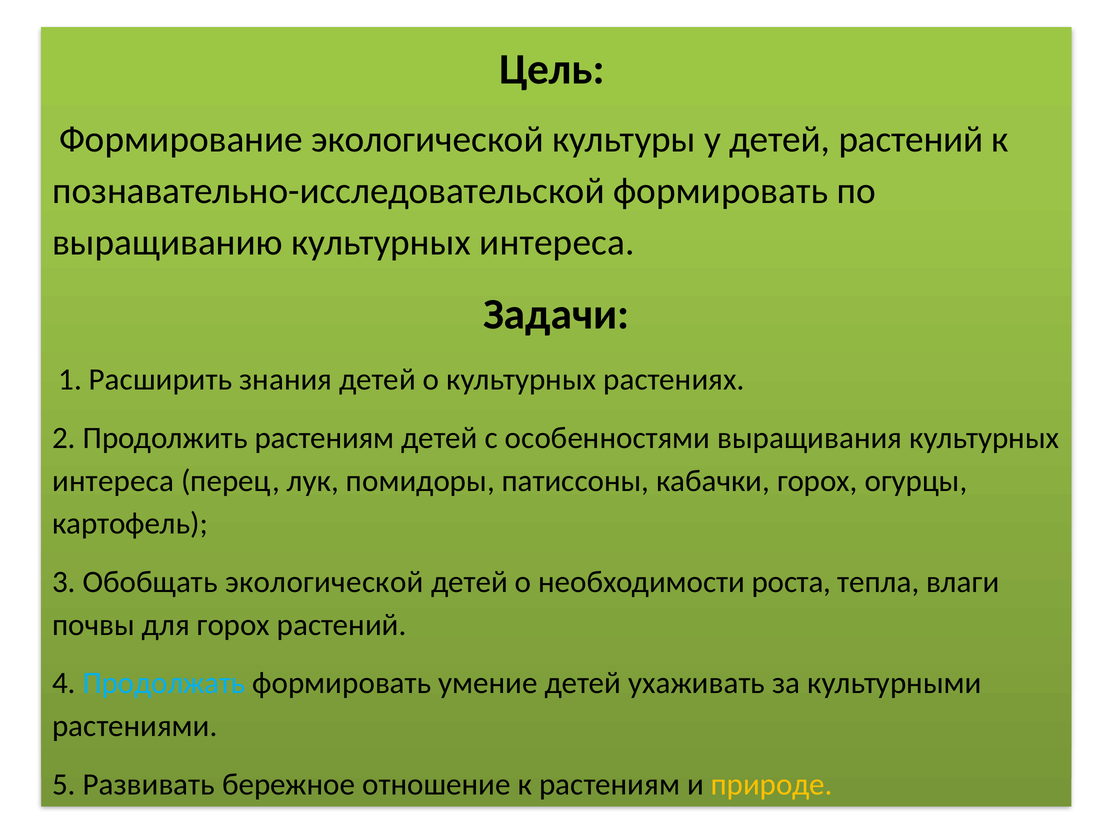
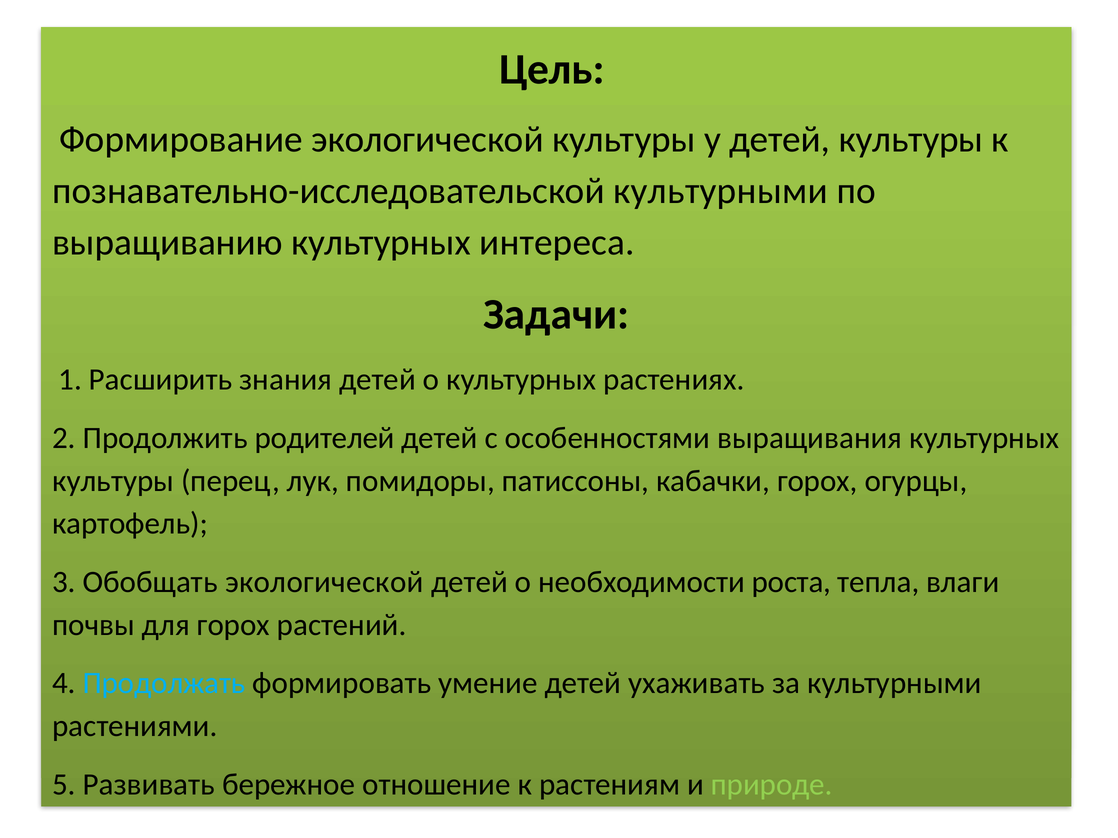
детей растений: растений -> культуры (911, 140)
познавательно-исследовательской формировать: формировать -> культурными (721, 191)
Продолжить растениям: растениям -> родителей (325, 438)
интереса: интереса -> культуры (113, 481)
природе colour: yellow -> light green (772, 785)
